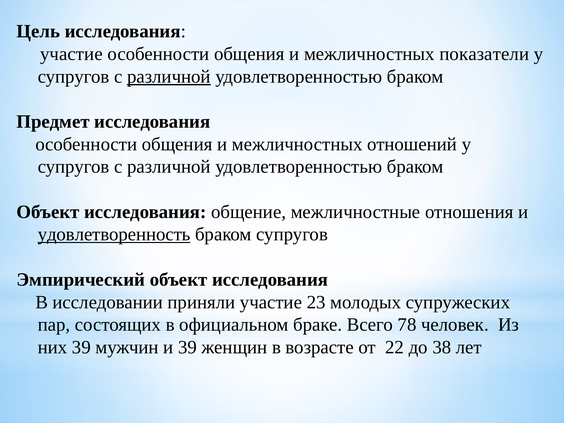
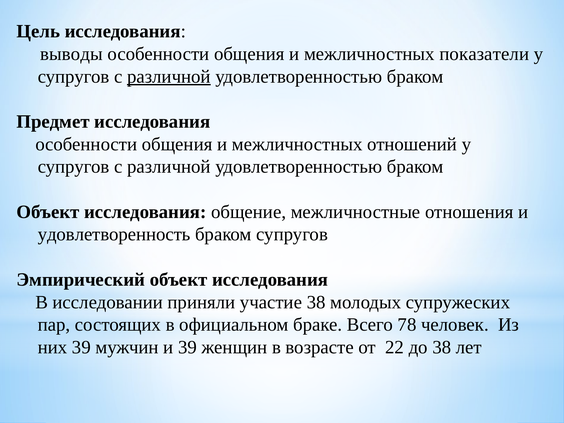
участие: участие -> выводы (71, 54)
удовлетворенность underline: present -> none (114, 234)
участие 23: 23 -> 38 (316, 302)
